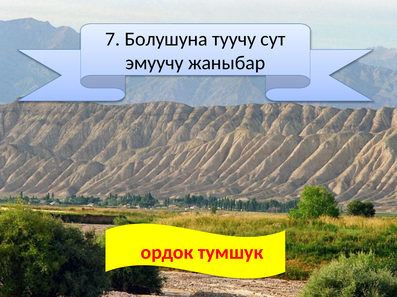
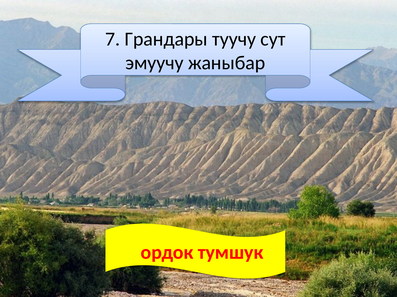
Болушуна: Болушуна -> Грандары (166, 39)
